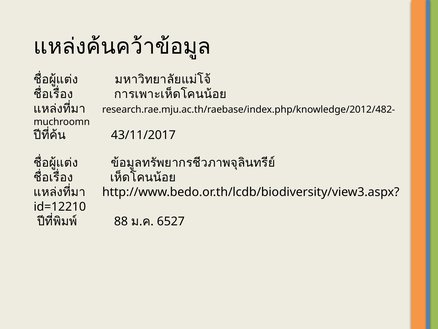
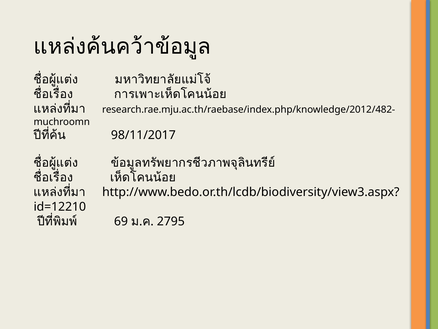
43/11/2017: 43/11/2017 -> 98/11/2017 (143, 135)
88: 88 -> 69 (121, 221)
6527: 6527 -> 2795 (171, 221)
